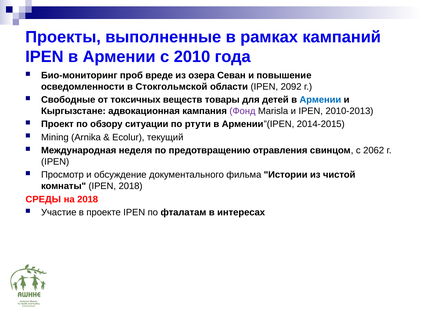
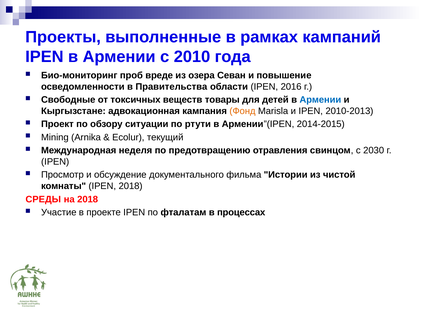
Стокгольмской: Стокгольмской -> Правительства (171, 86)
2092: 2092 -> 2016 (291, 86)
Фонд colour: purple -> orange (242, 111)
2062: 2062 -> 2030 (374, 150)
интересах: интересах -> процессах (241, 212)
